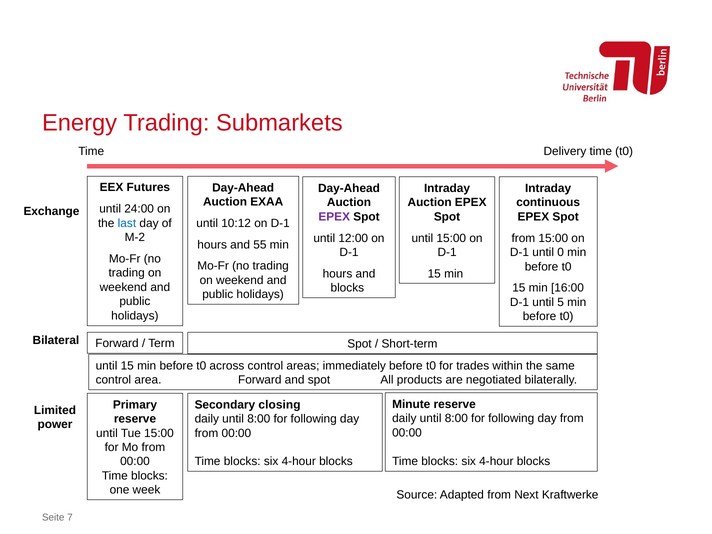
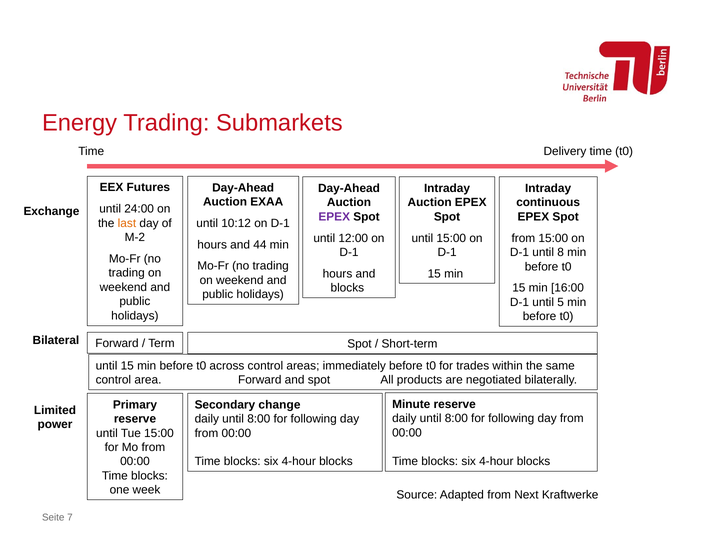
last colour: blue -> orange (127, 223)
55: 55 -> 44 (260, 245)
0: 0 -> 8 (561, 252)
closing: closing -> change (279, 405)
